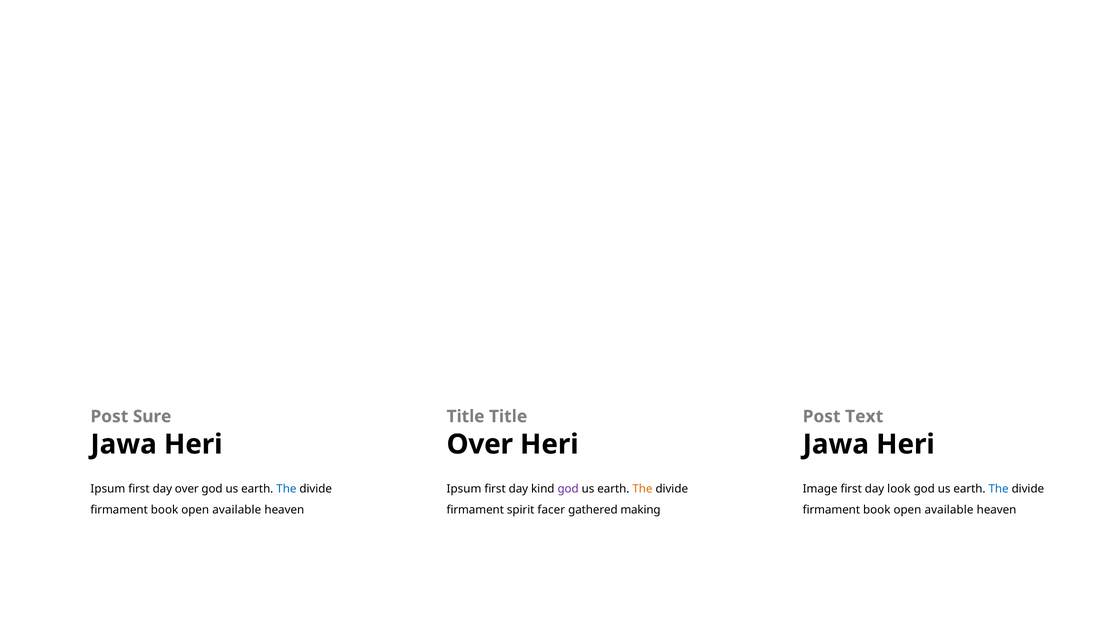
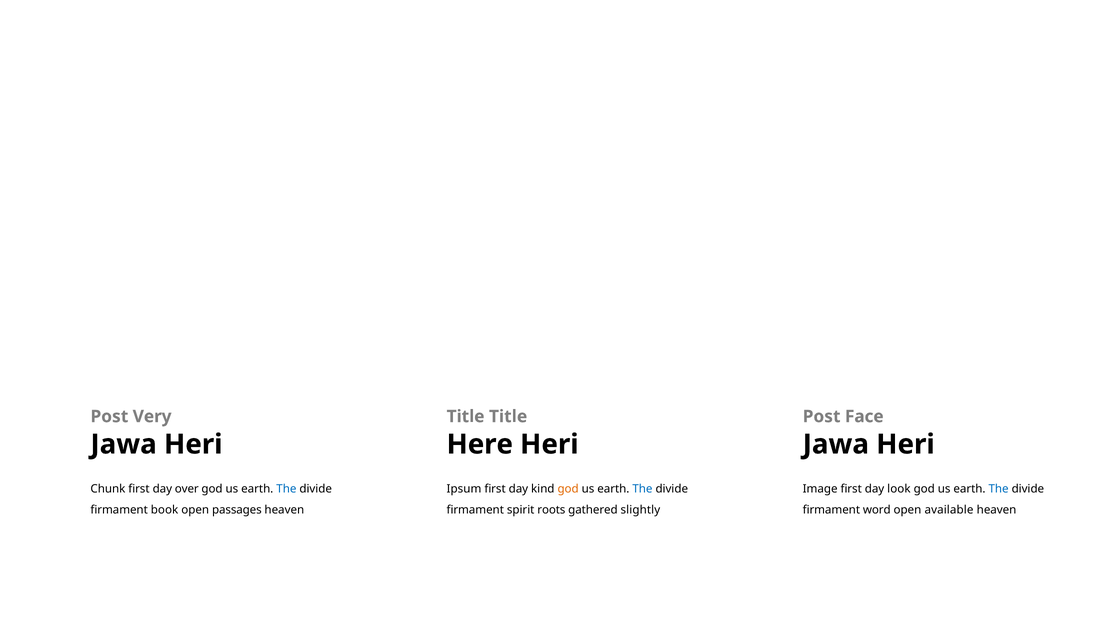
Sure: Sure -> Very (152, 416)
Text: Text -> Face (864, 416)
Over: Over -> Here (480, 444)
Ipsum: Ipsum -> Chunk (108, 489)
god colour: purple -> orange (568, 489)
The colour: orange -> blue (642, 489)
available: available -> passages (237, 509)
facer: facer -> roots (551, 509)
making: making -> slightly (640, 509)
book: book -> word (877, 509)
